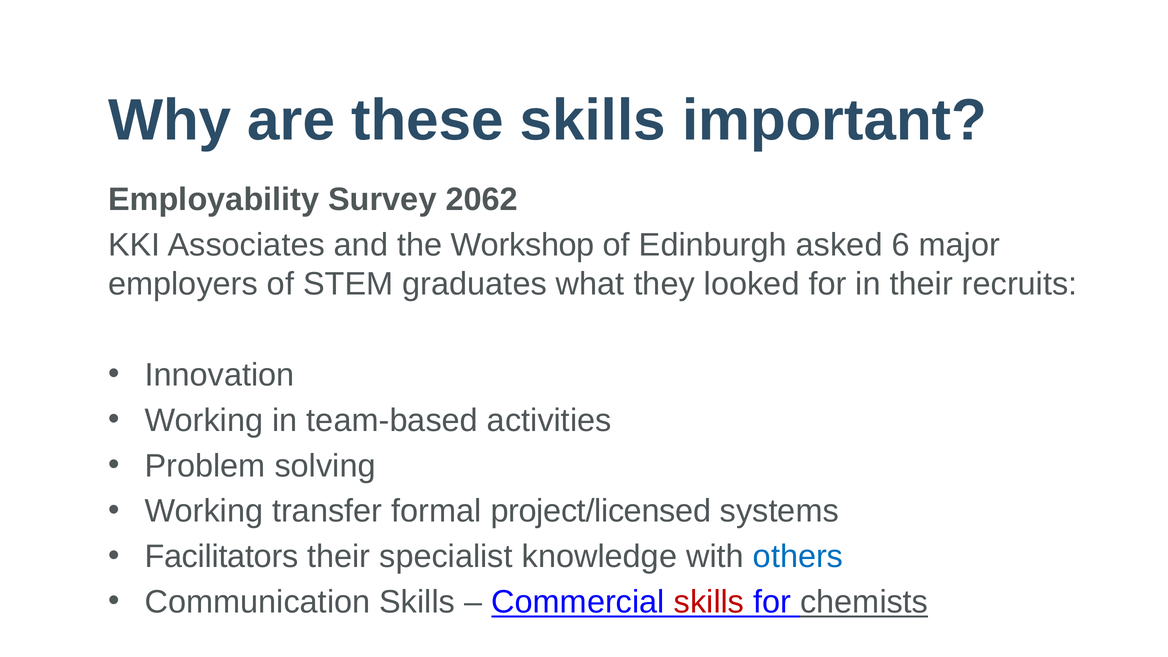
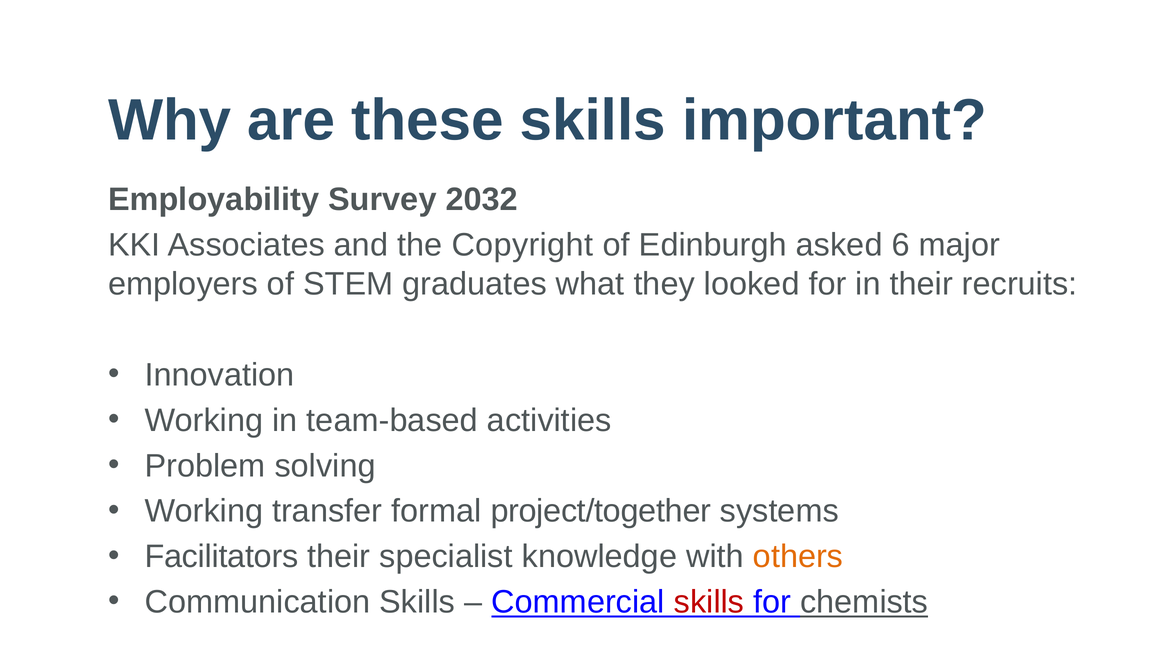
2062: 2062 -> 2032 (482, 200)
Workshop: Workshop -> Copyright (522, 245)
project/licensed: project/licensed -> project/together (601, 511)
others colour: blue -> orange (798, 557)
